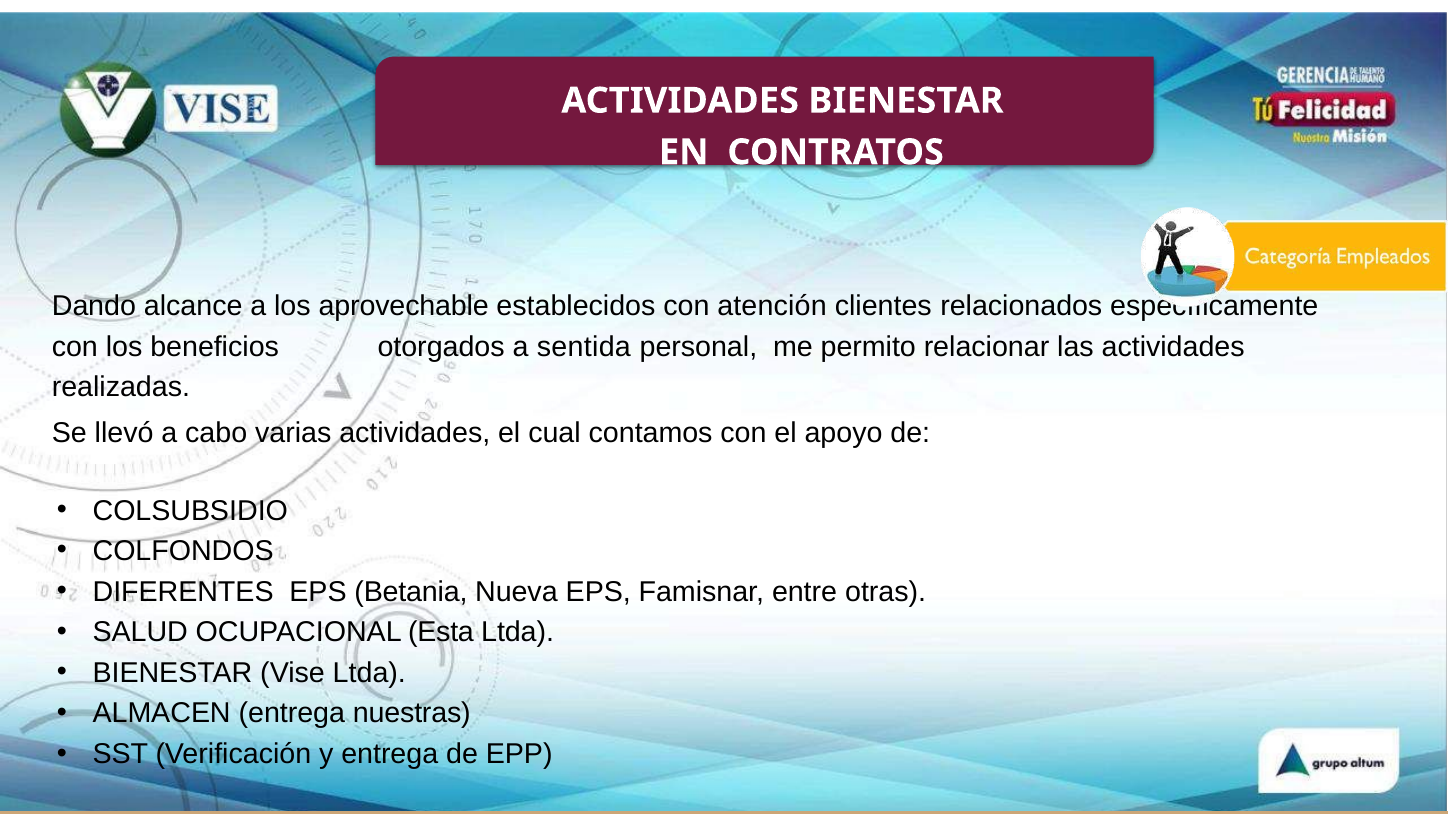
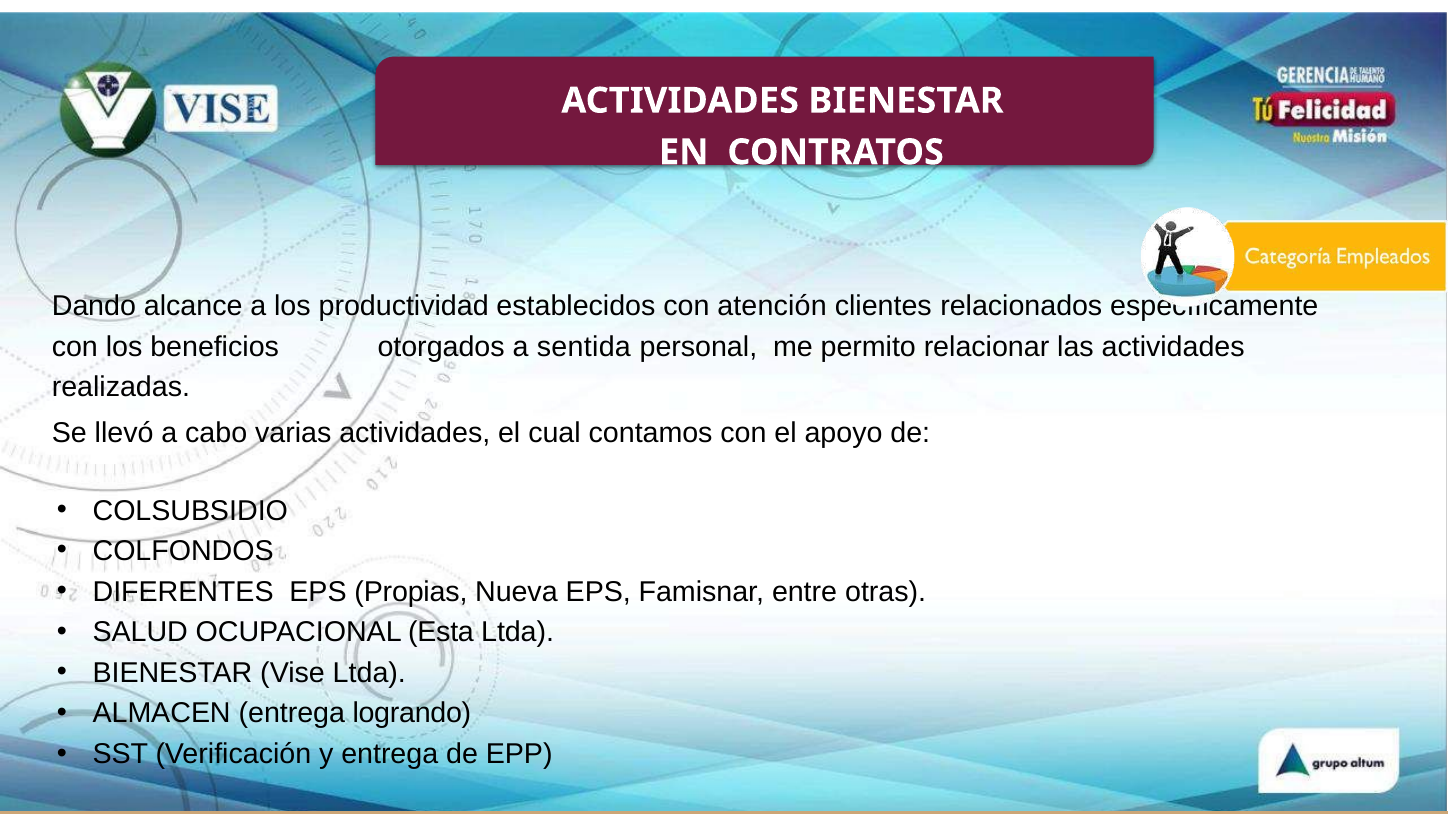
aprovechable: aprovechable -> productividad (404, 306)
Betania: Betania -> Propias (411, 592)
nuestras: nuestras -> logrando (412, 714)
